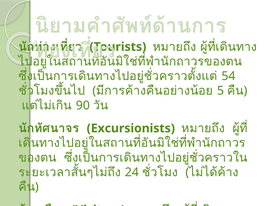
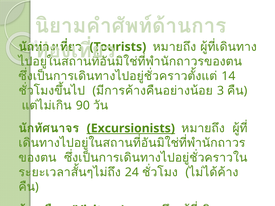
54: 54 -> 14 (228, 76)
5: 5 -> 3 (221, 91)
Excursionists underline: none -> present (131, 128)
